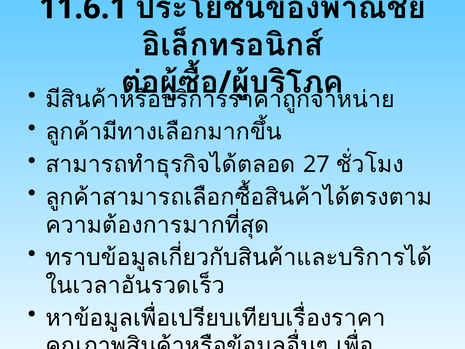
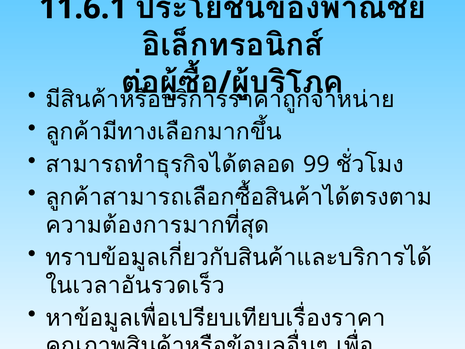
27: 27 -> 99 (317, 164)
